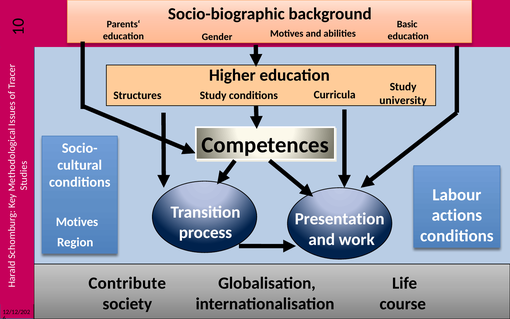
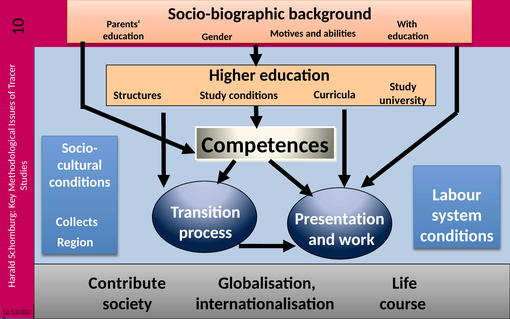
Basic: Basic -> With (407, 24)
actions: actions -> system (457, 215)
Motives: Motives -> Collects (77, 222)
